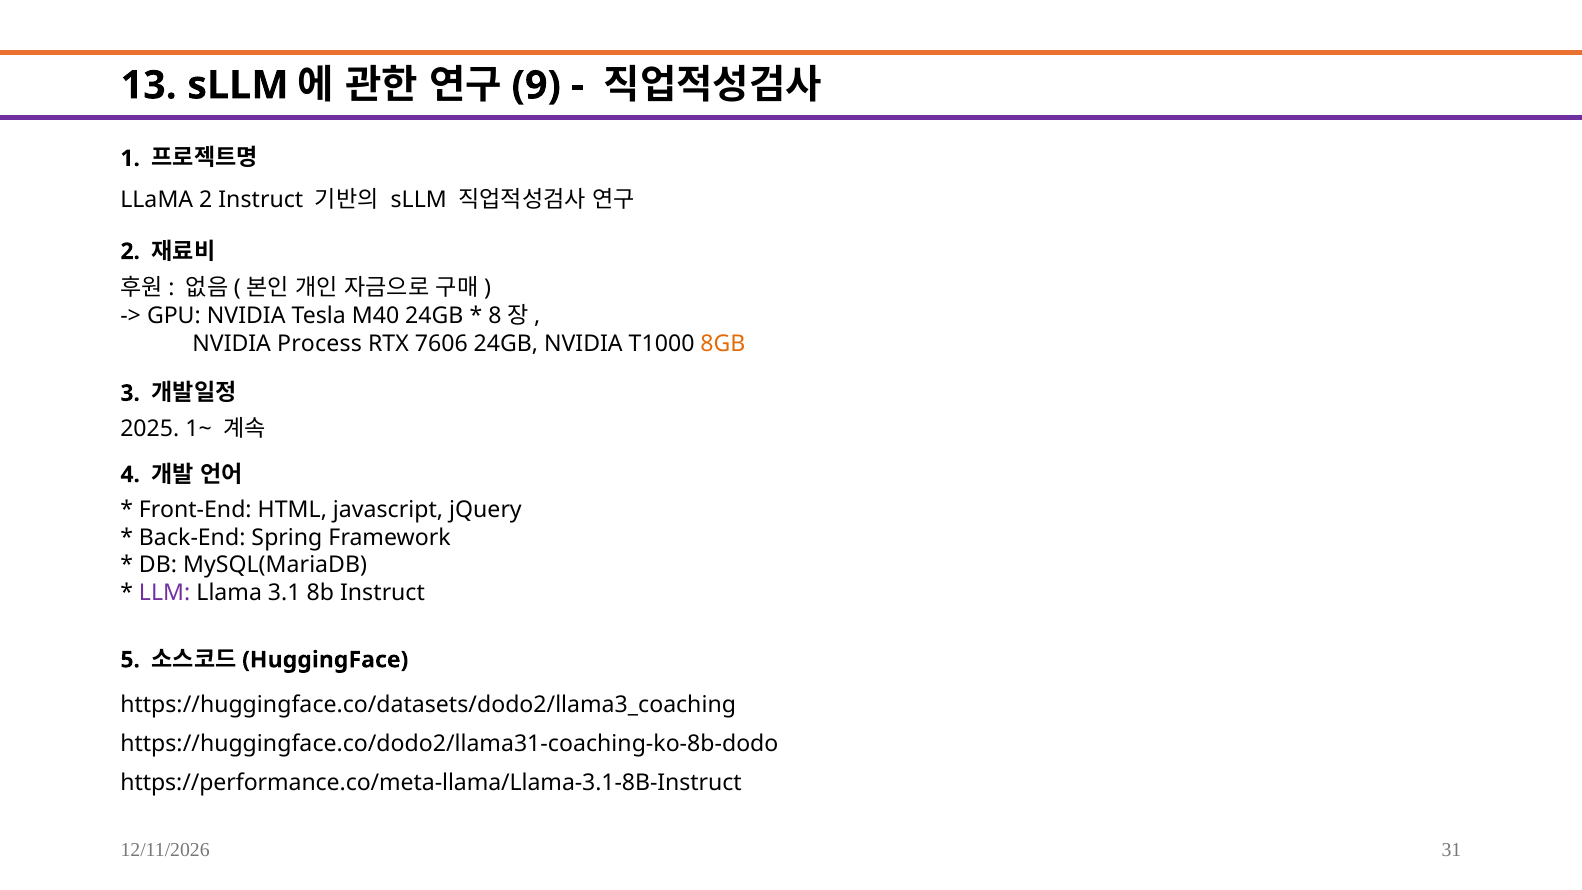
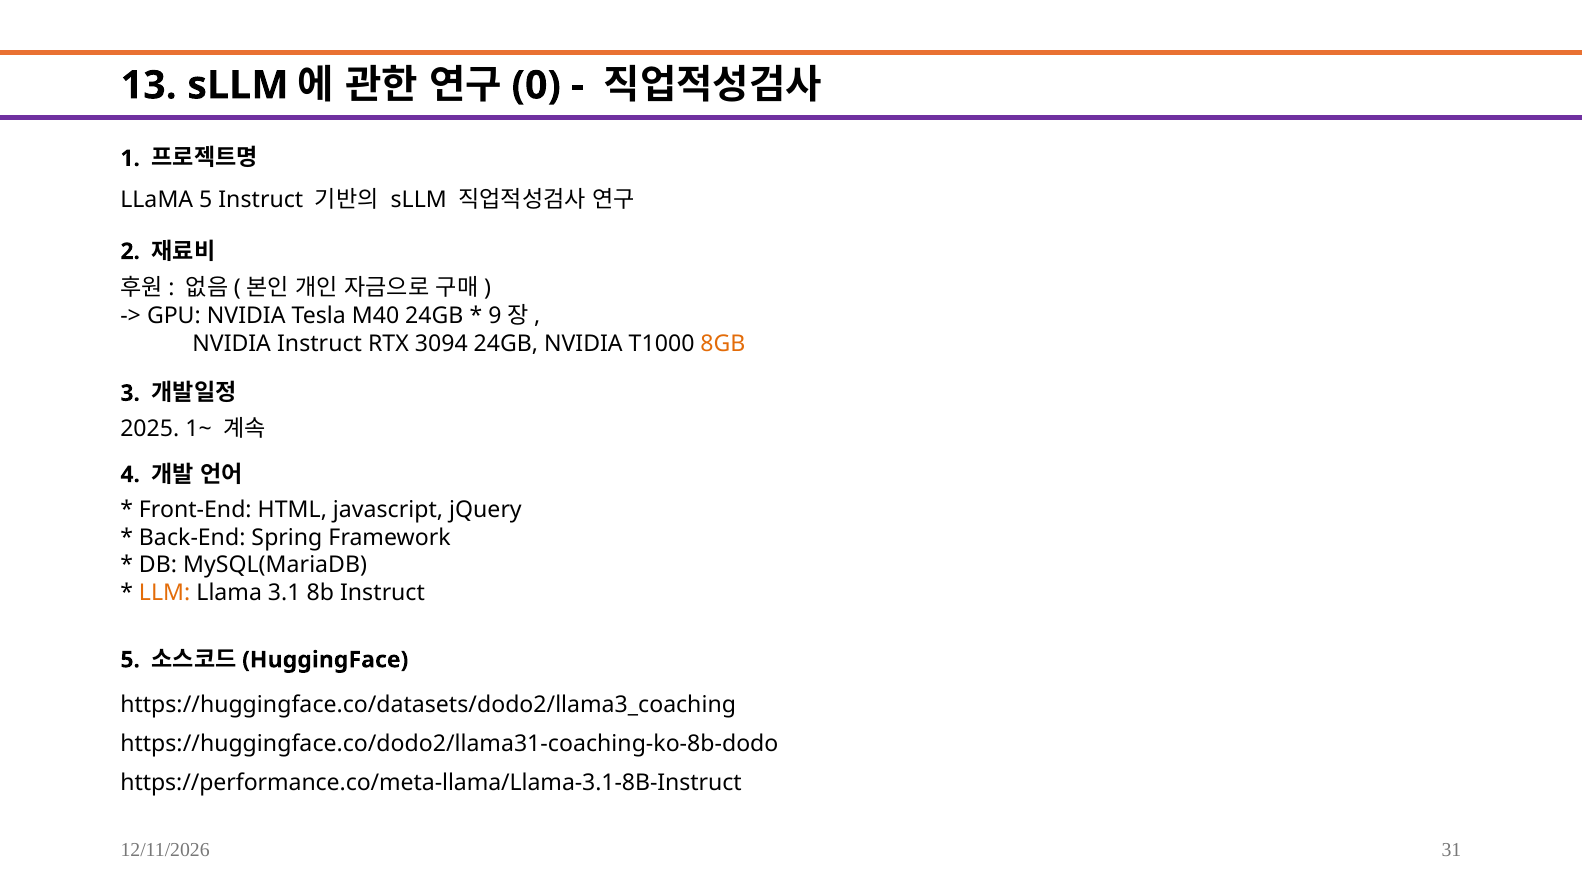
9: 9 -> 0 (536, 85)
LLaMA 2: 2 -> 5 (206, 199)
8: 8 -> 9 (495, 316)
NVIDIA Process: Process -> Instruct (320, 344)
7606: 7606 -> 3094 (441, 344)
LLM colour: purple -> orange (165, 593)
